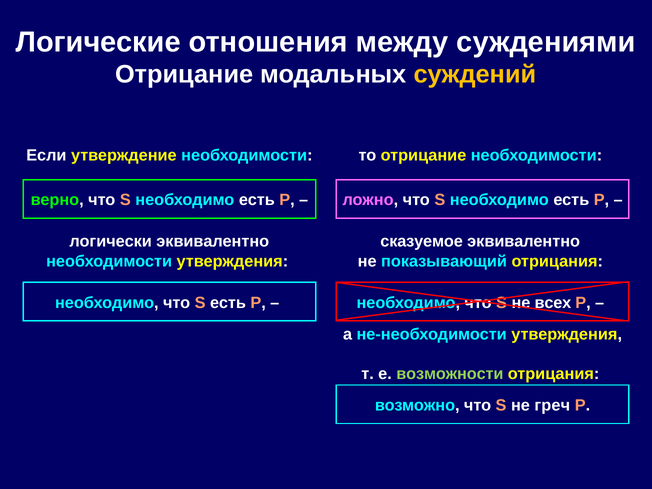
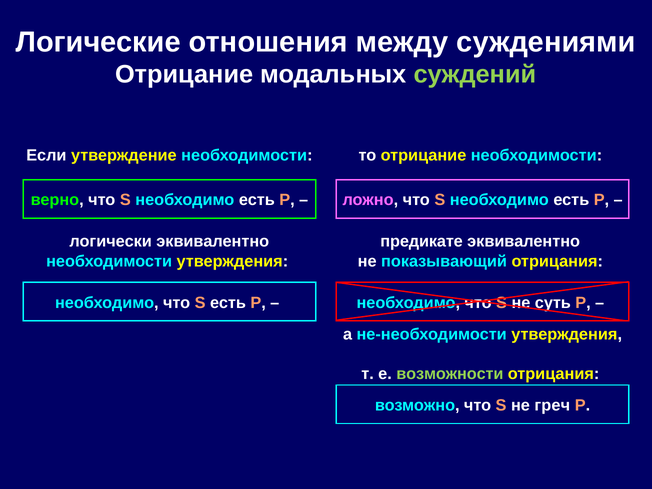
суждений colour: yellow -> light green (475, 75)
сказуемое: сказуемое -> предикате (422, 242)
всех: всех -> суть (553, 303)
